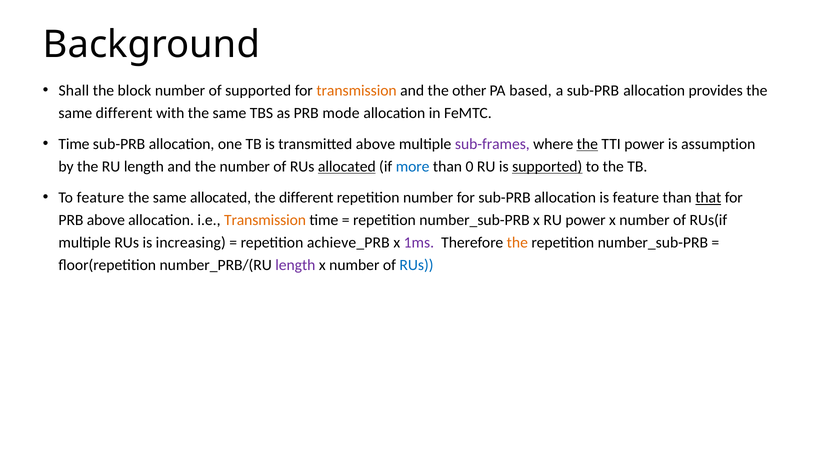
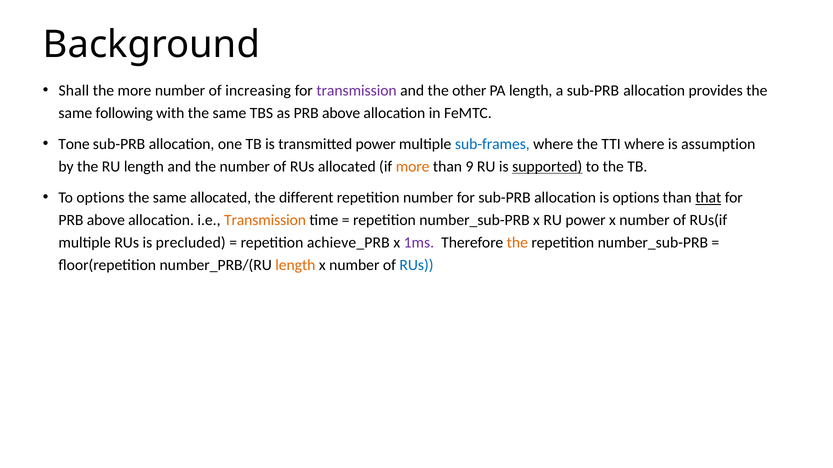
the block: block -> more (134, 91)
of supported: supported -> increasing (258, 91)
transmission colour: orange -> purple (357, 91)
PA based: based -> length (531, 91)
same different: different -> following (124, 113)
as PRB mode: mode -> above (341, 113)
Time: Time -> Tone (74, 144)
transmitted above: above -> power (376, 144)
sub-frames colour: purple -> blue (492, 144)
the underline: present -> none (587, 144)
TTI power: power -> where (644, 144)
allocated underline: present -> none (347, 167)
more colour: blue -> orange (413, 167)
0: 0 -> 9 (469, 167)
To feature: feature -> options (100, 198)
is feature: feature -> options (636, 198)
increasing: increasing -> precluded (191, 243)
length colour: purple -> orange (295, 265)
